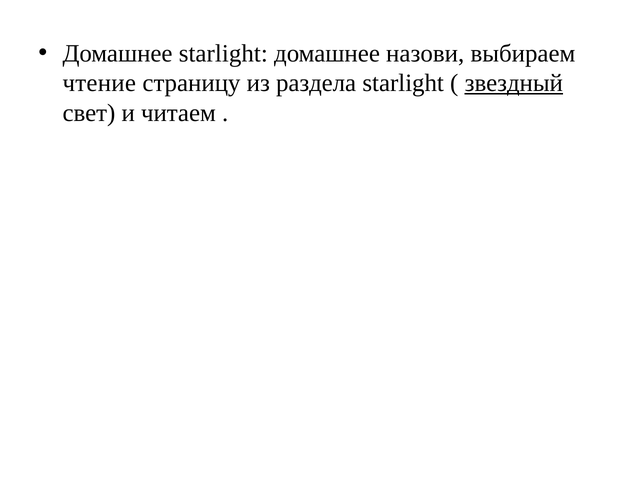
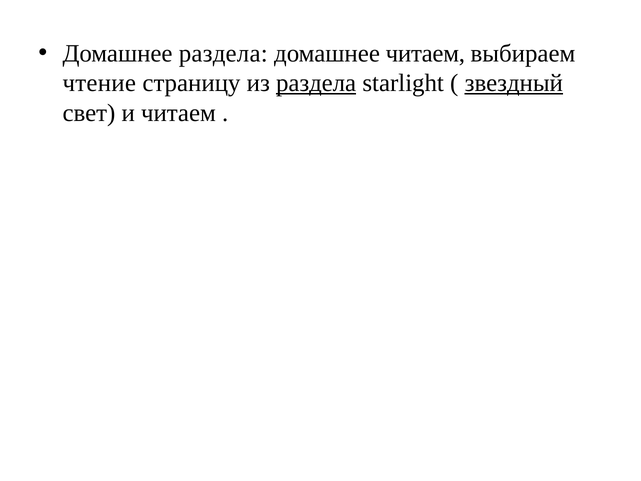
Домашнее starlight: starlight -> раздела (223, 53)
домашнее назови: назови -> читаем (425, 53)
раздела underline: none -> present (316, 83)
